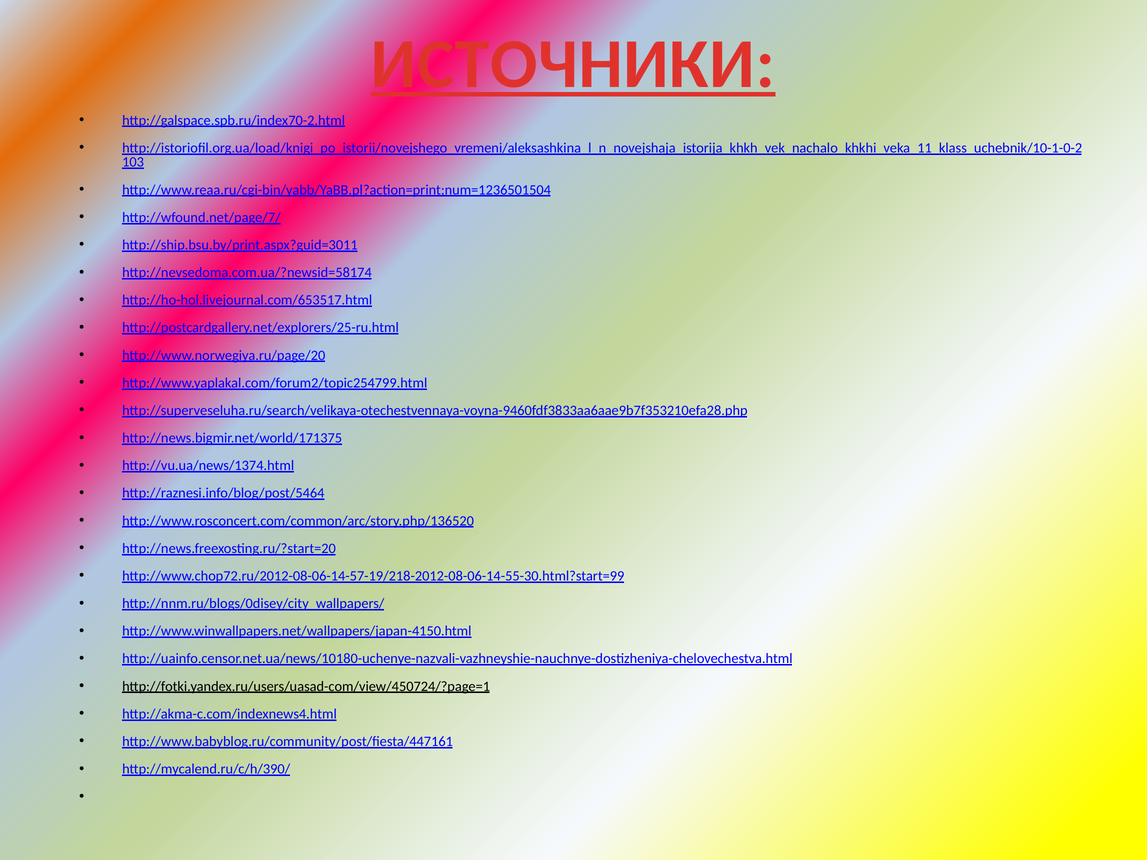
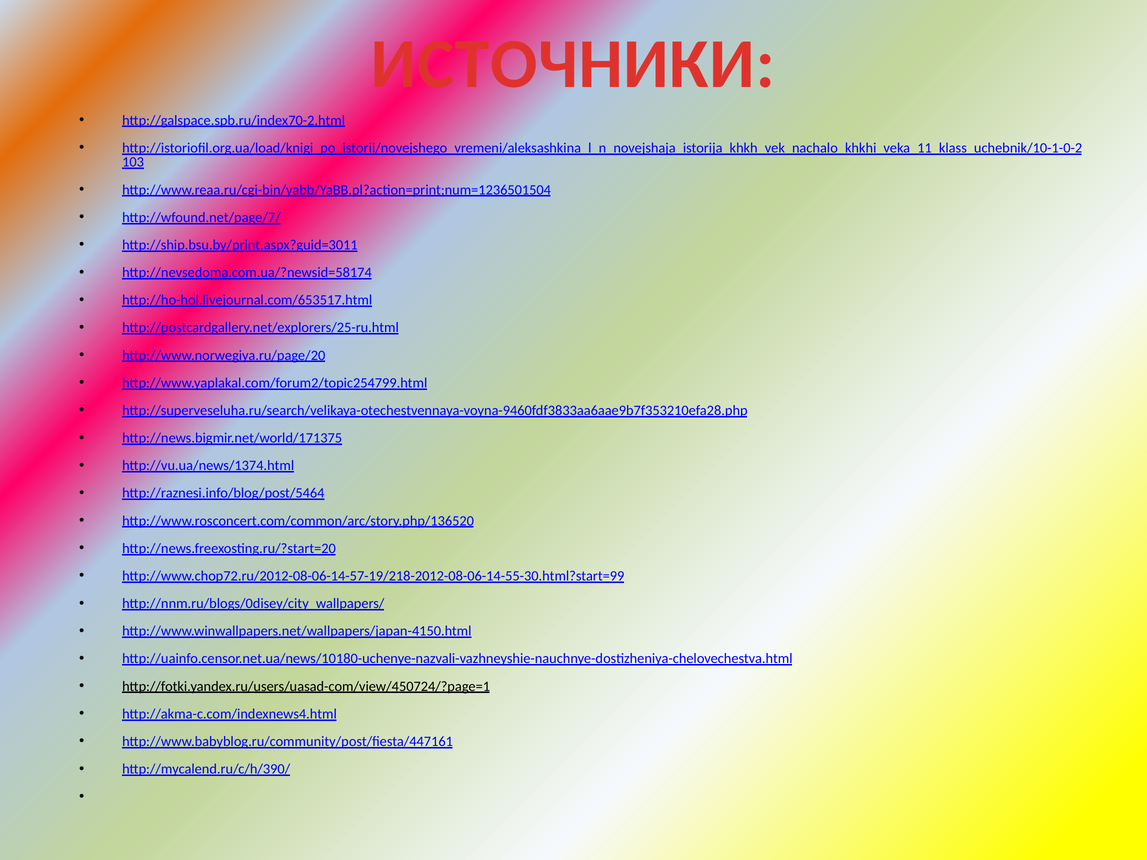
ИСТОЧНИКИ underline: present -> none (573, 64)
